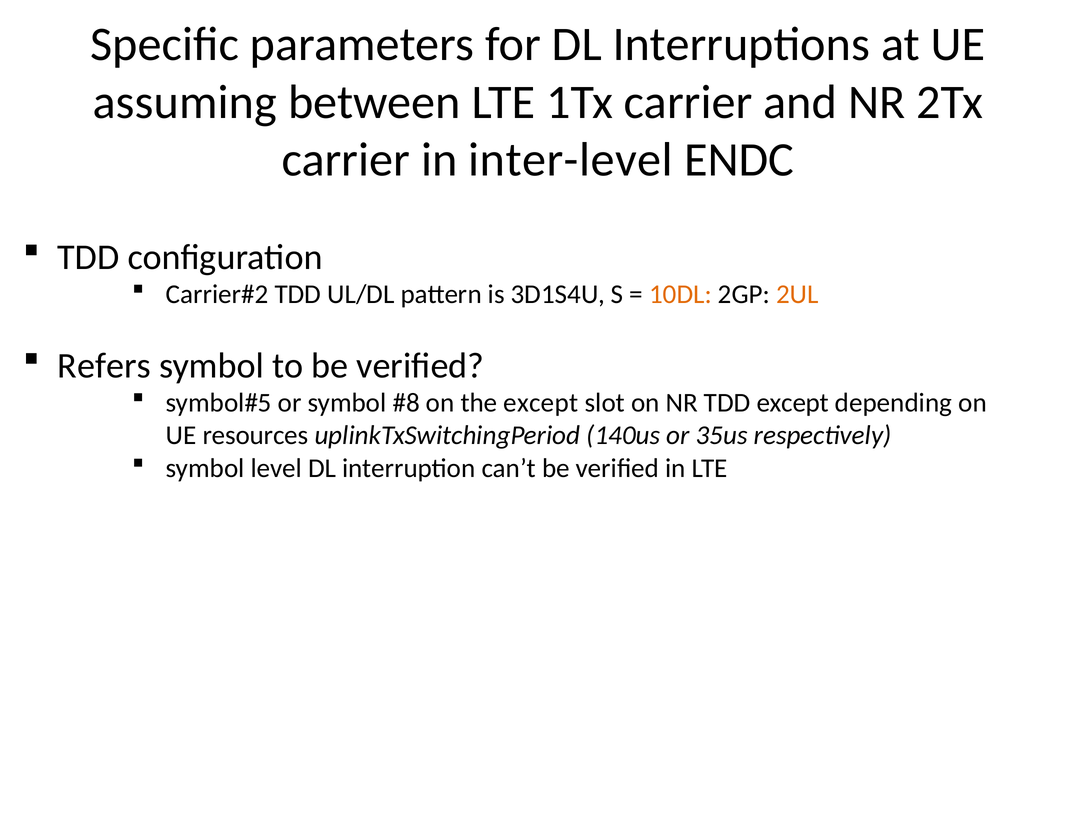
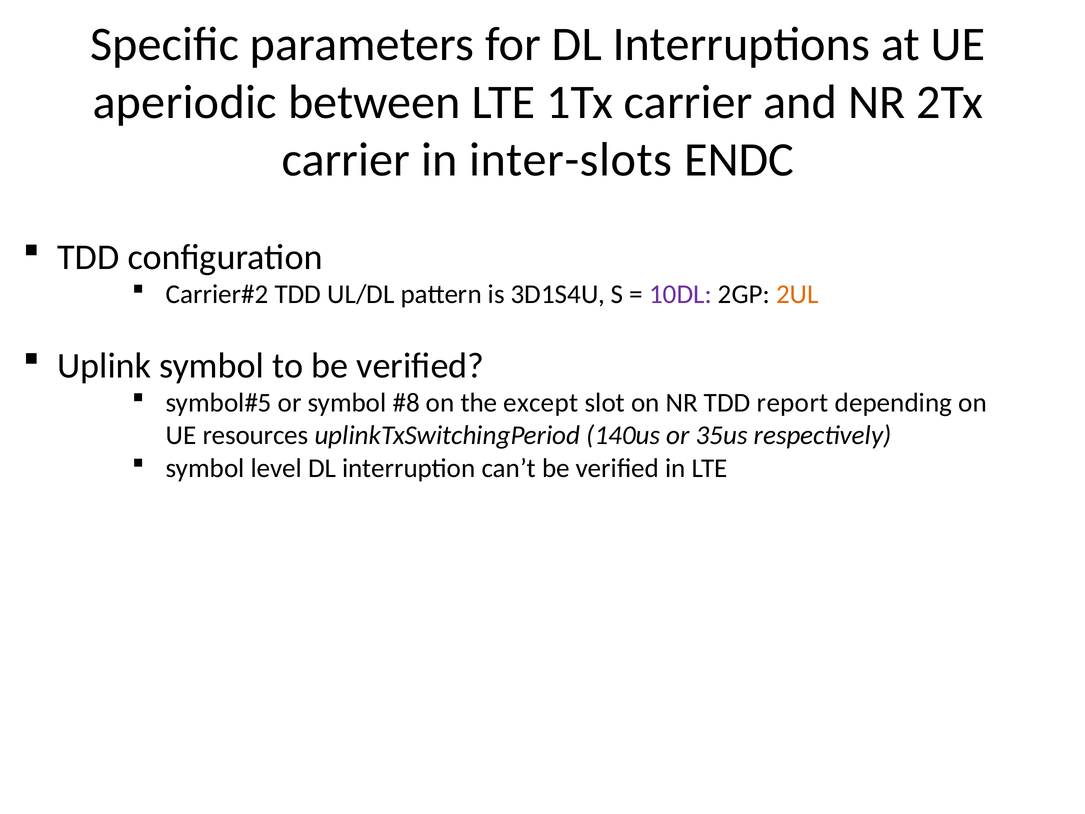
assuming: assuming -> aperiodic (185, 102)
inter-level: inter-level -> inter-slots (571, 160)
10DL colour: orange -> purple (680, 294)
Refers: Refers -> Uplink (104, 366)
TDD except: except -> report (793, 403)
